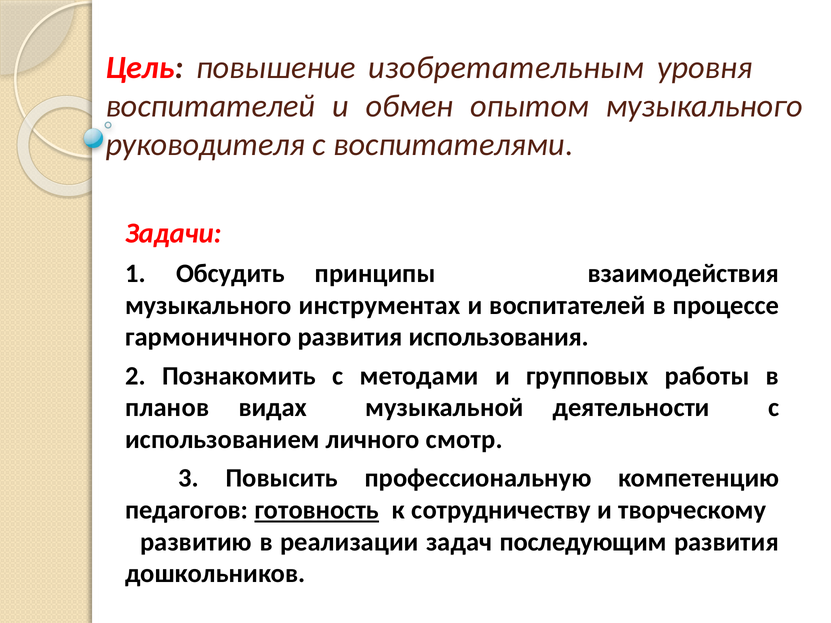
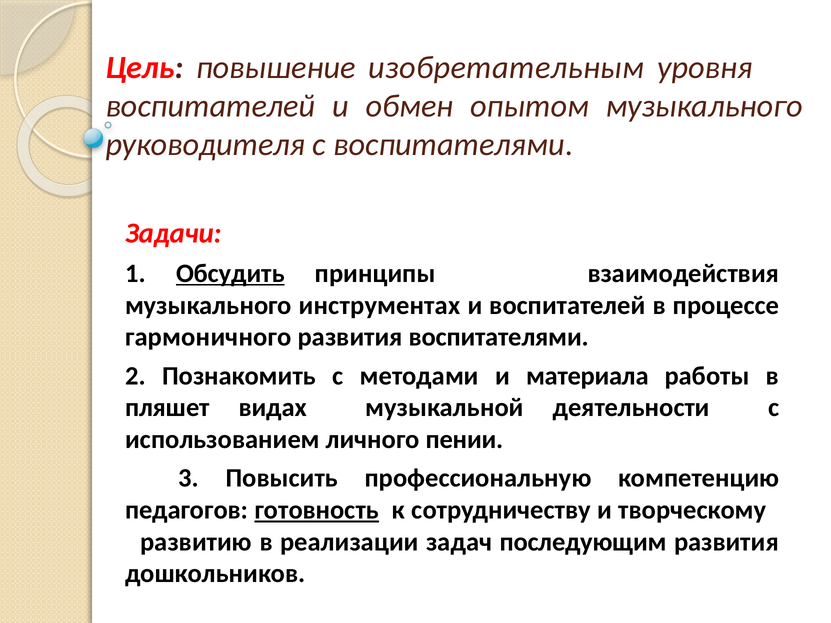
Обсудить underline: none -> present (230, 274)
развития использования: использования -> воспитателями (499, 337)
групповых: групповых -> материала (587, 376)
планов: планов -> пляшет (167, 408)
смотр: смотр -> пении (465, 440)
